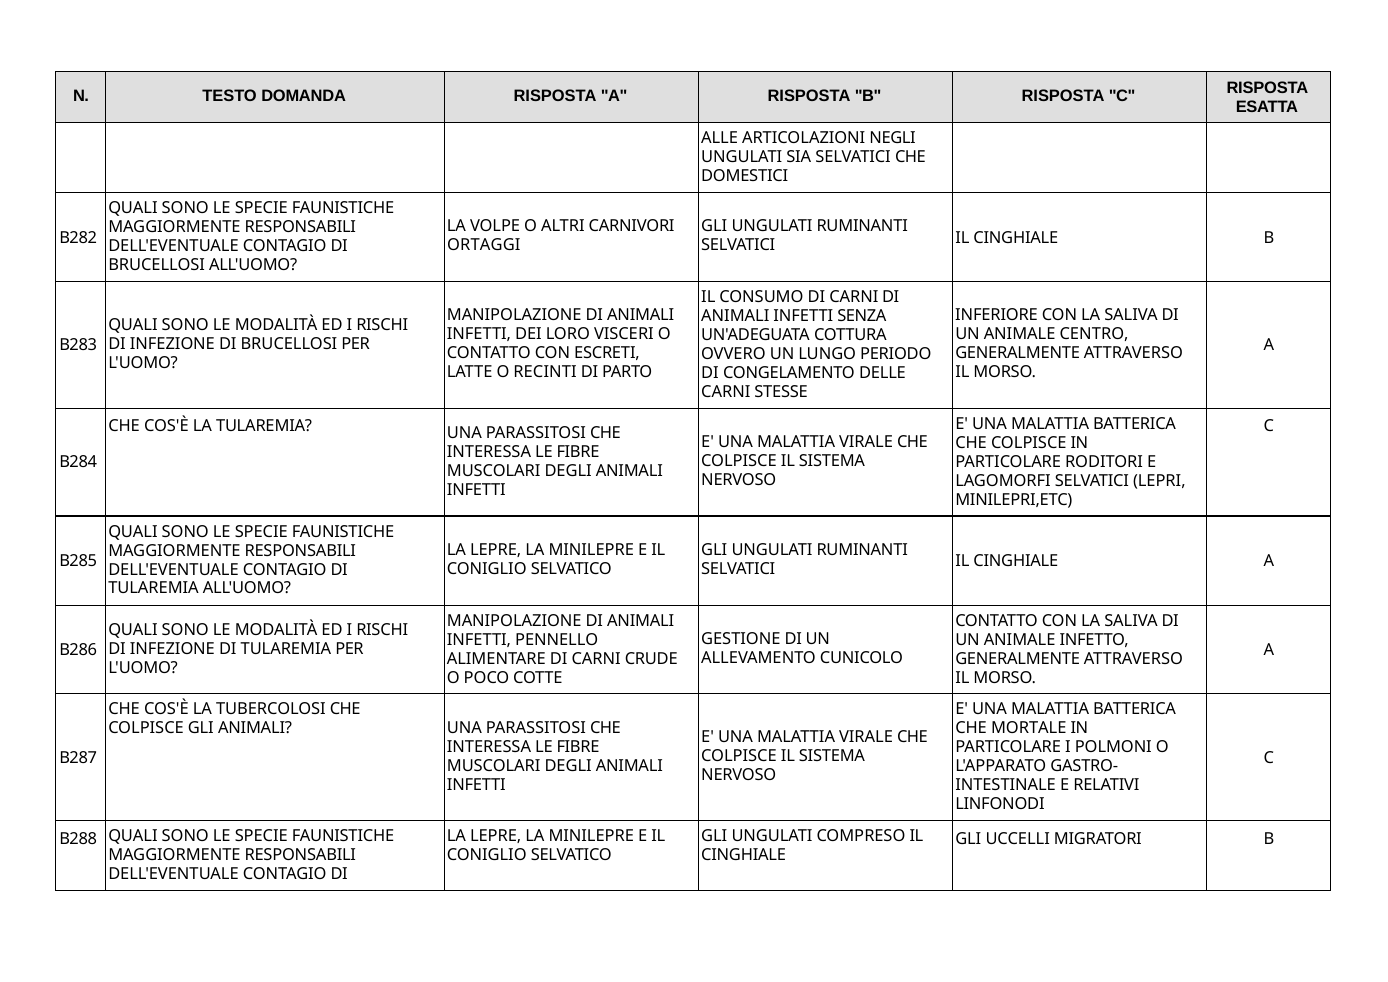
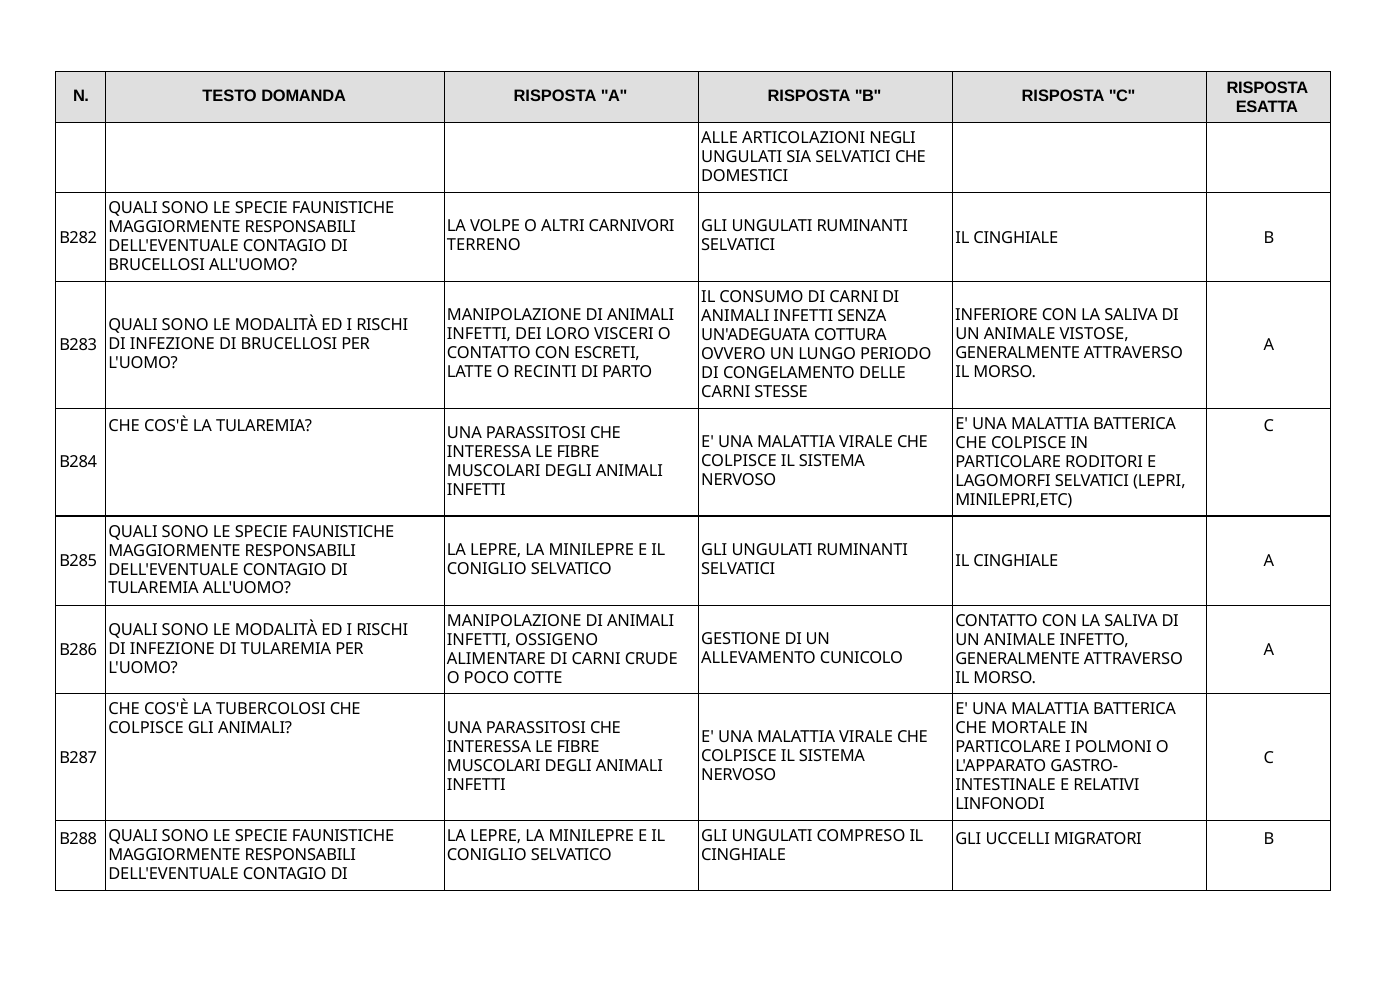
ORTAGGI: ORTAGGI -> TERRENO (484, 245)
CENTRO: CENTRO -> VISTOSE (1094, 334)
PENNELLO: PENNELLO -> OSSIGENO (557, 639)
